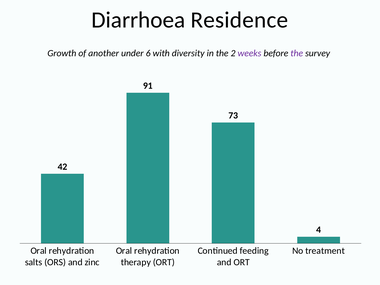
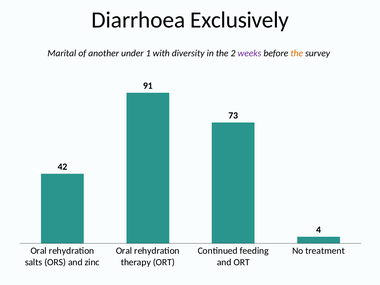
Residence: Residence -> Exclusively (240, 20)
Growth: Growth -> Marital (62, 53)
6: 6 -> 1 (148, 53)
the colour: purple -> orange (297, 53)
